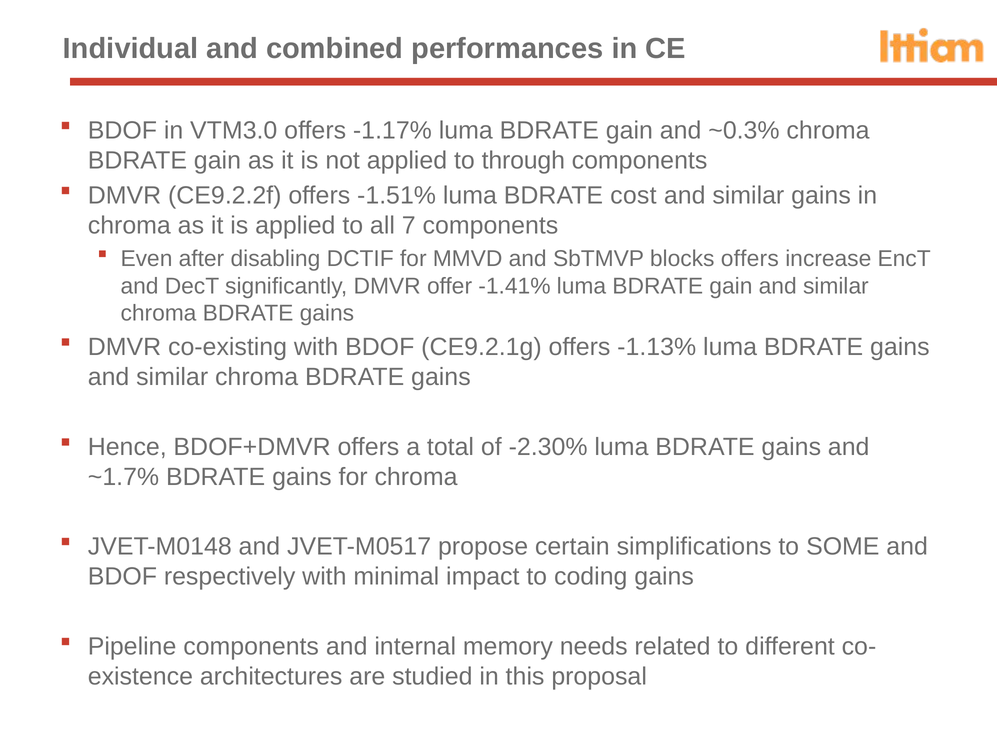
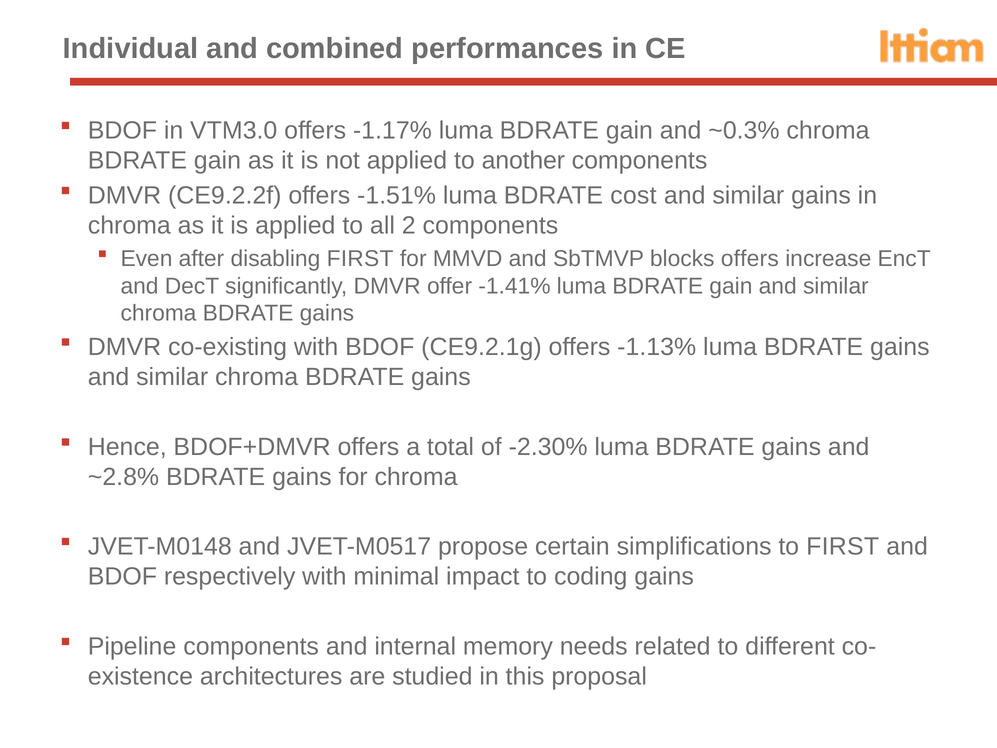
through: through -> another (523, 161)
7: 7 -> 2 (409, 225)
disabling DCTIF: DCTIF -> FIRST (360, 259)
~1.7%: ~1.7% -> ~2.8% (124, 477)
to SOME: SOME -> FIRST (843, 546)
